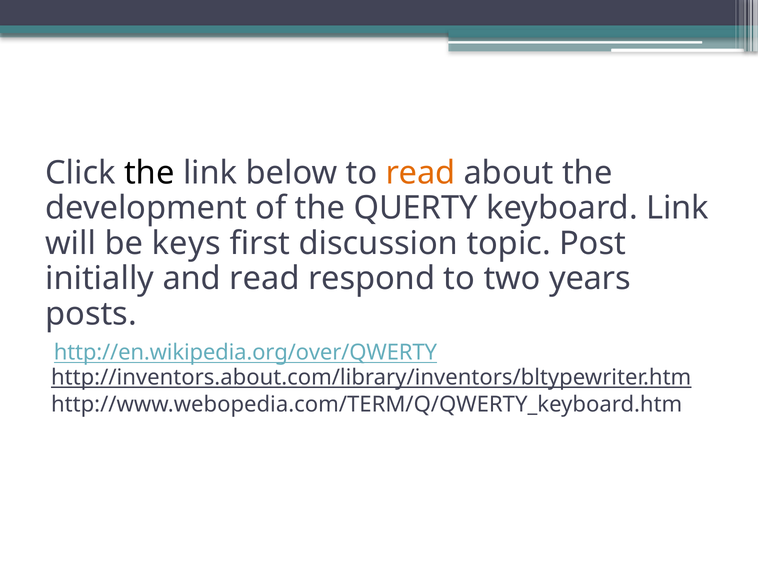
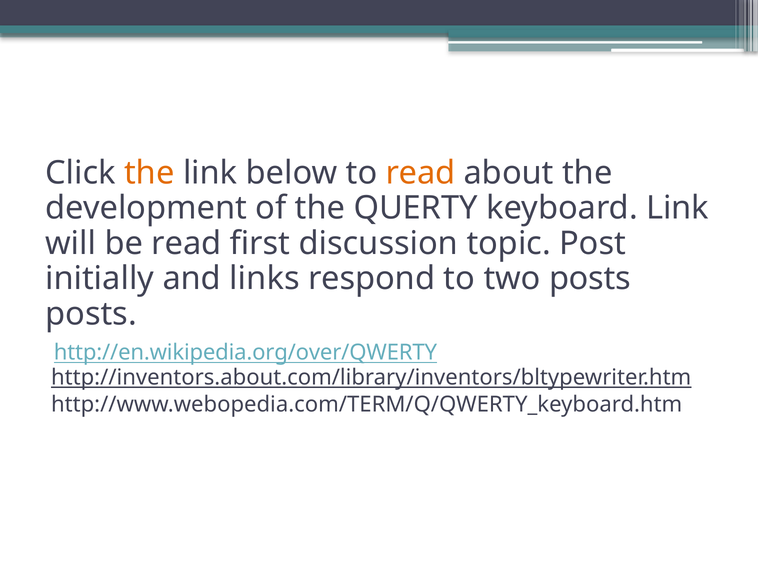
the colour: black -> orange (149, 173)
be keys: keys -> read (186, 244)
and read: read -> links (265, 279)
two years: years -> posts (590, 279)
